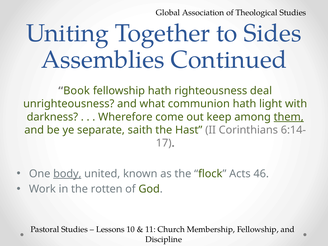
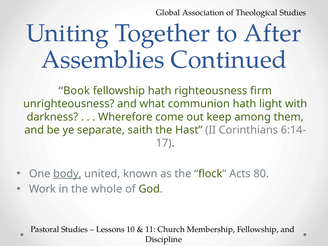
Sides: Sides -> After (272, 33)
deal: deal -> firm (261, 91)
them underline: present -> none (289, 117)
46: 46 -> 80 (261, 174)
rotten: rotten -> whole (107, 189)
